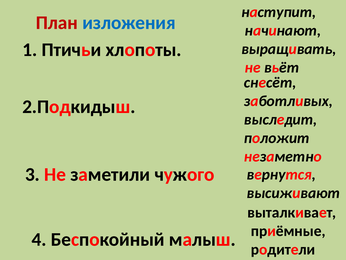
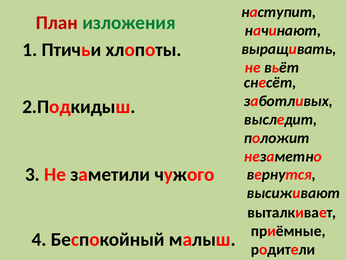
изложения colour: blue -> green (129, 23)
